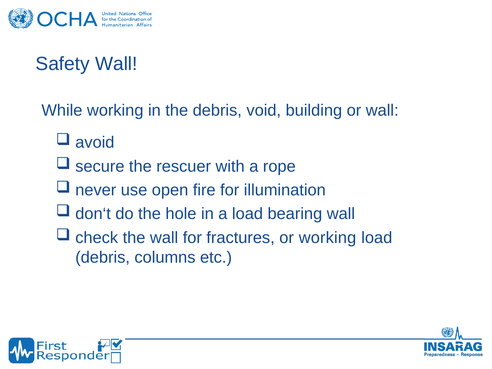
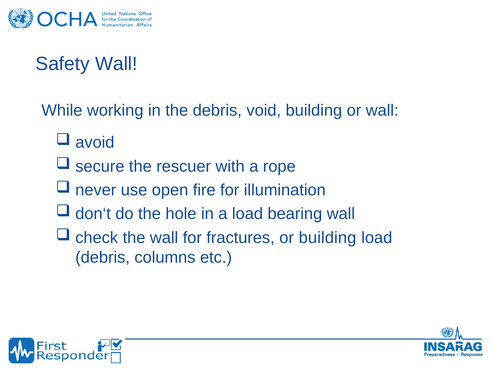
or working: working -> building (328, 238)
